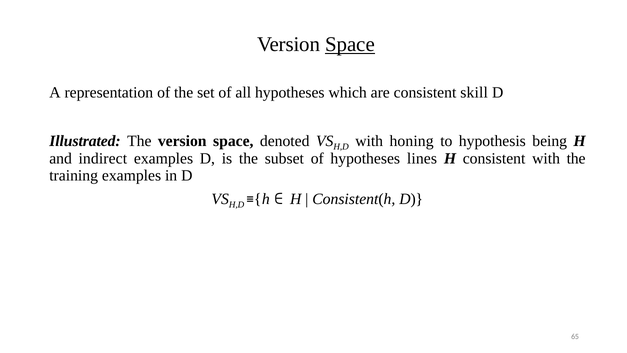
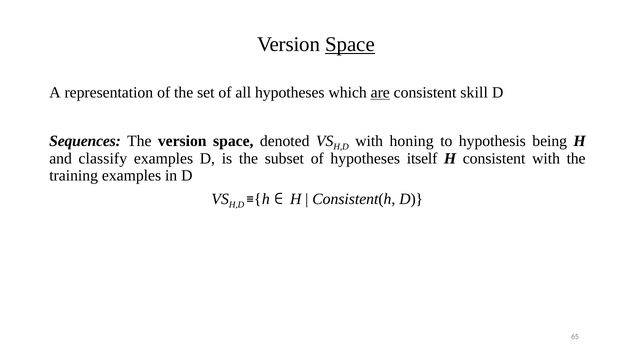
are underline: none -> present (380, 92)
Illustrated: Illustrated -> Sequences (85, 141)
indirect: indirect -> classify (103, 158)
lines: lines -> itself (422, 158)
